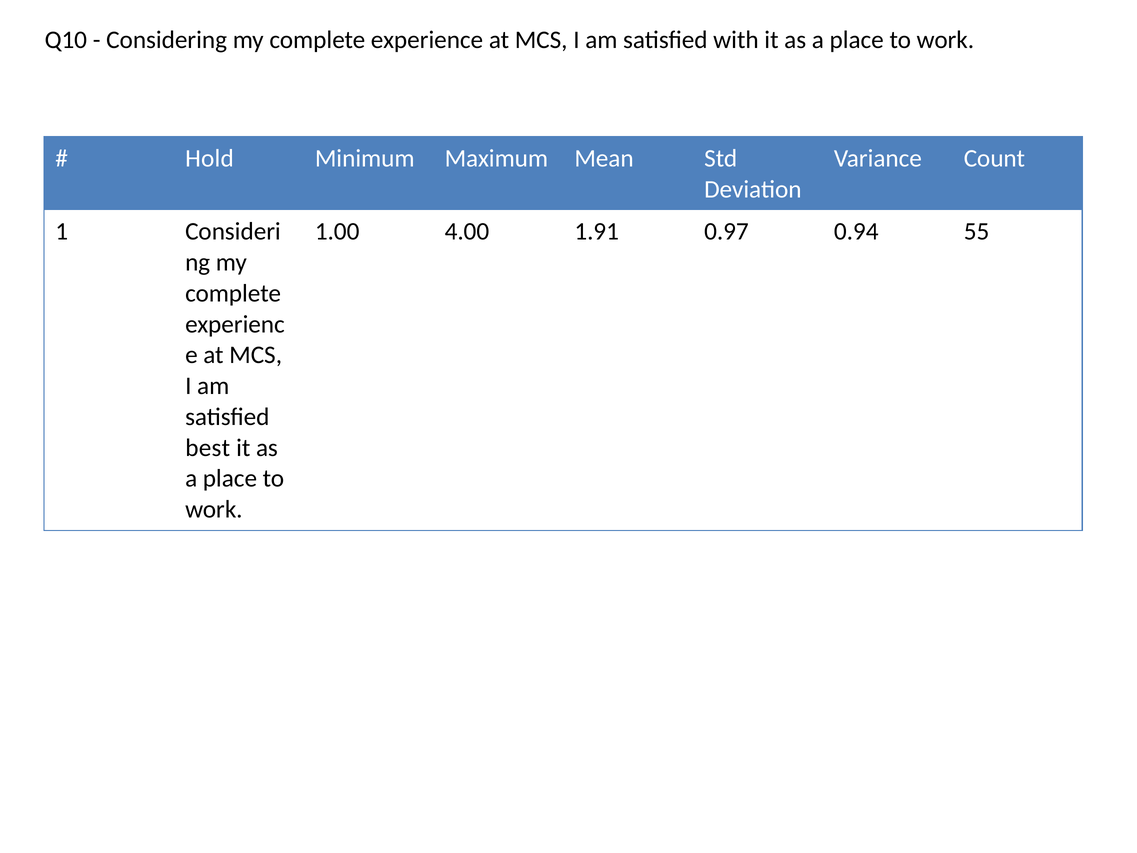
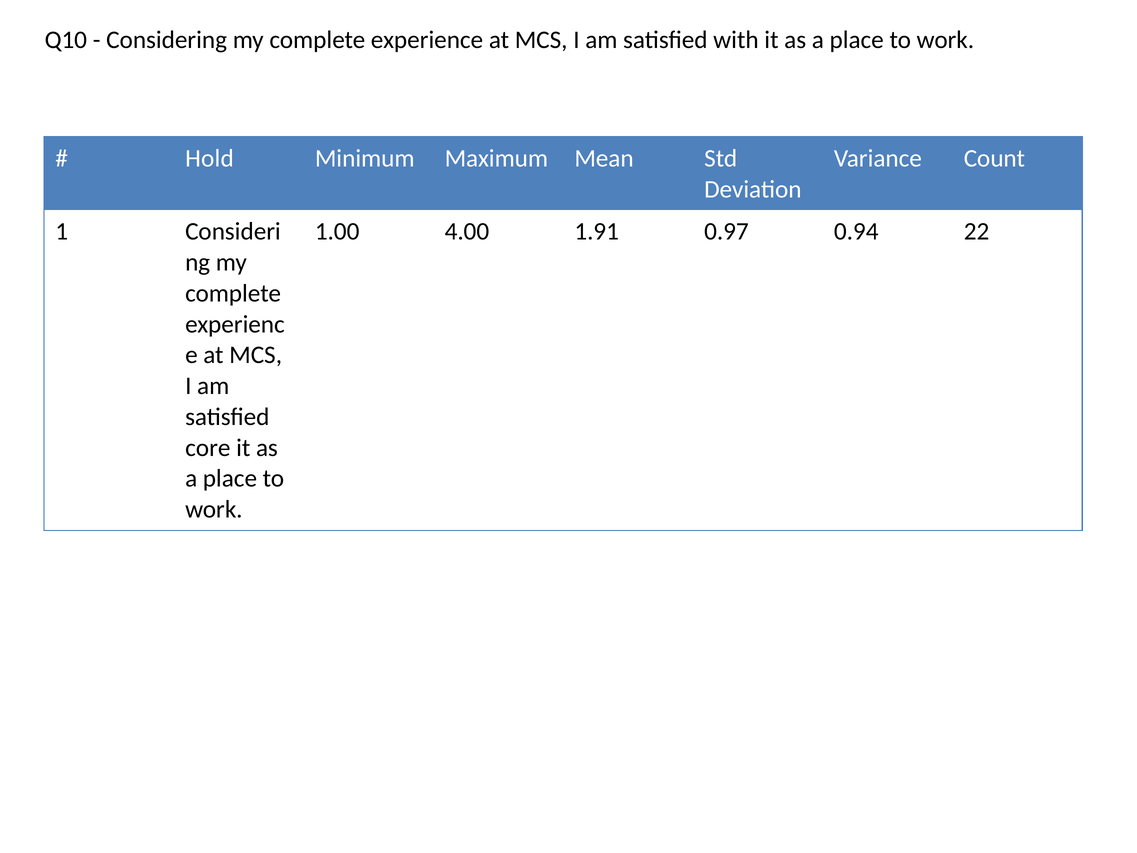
55: 55 -> 22 (977, 231)
best: best -> core (208, 448)
